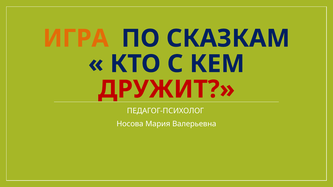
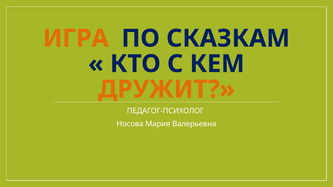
ДРУЖИТ colour: red -> orange (166, 89)
